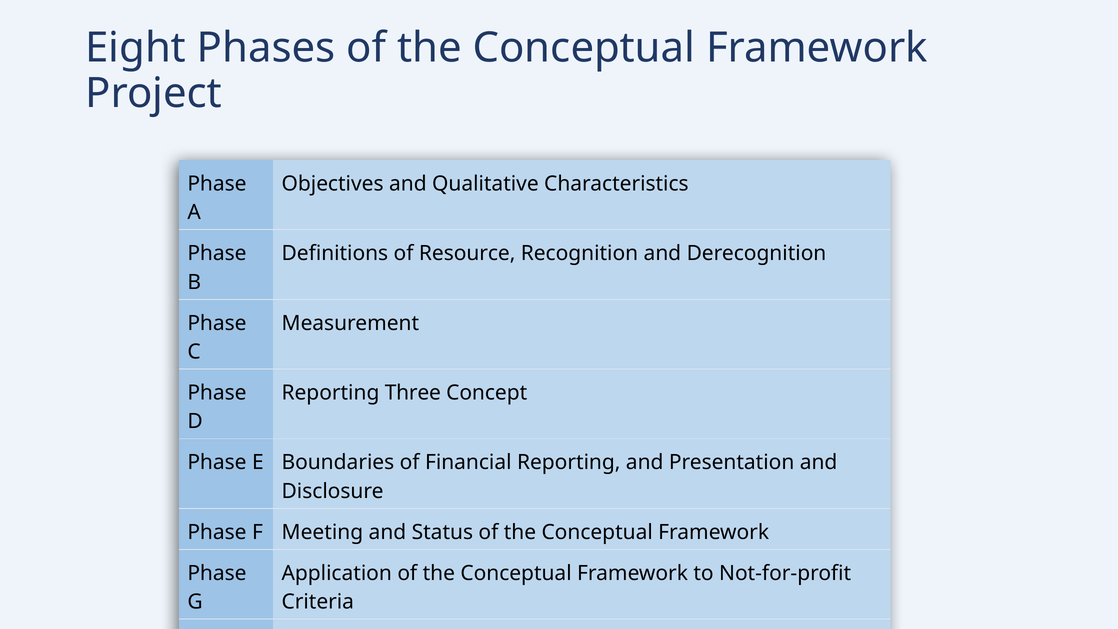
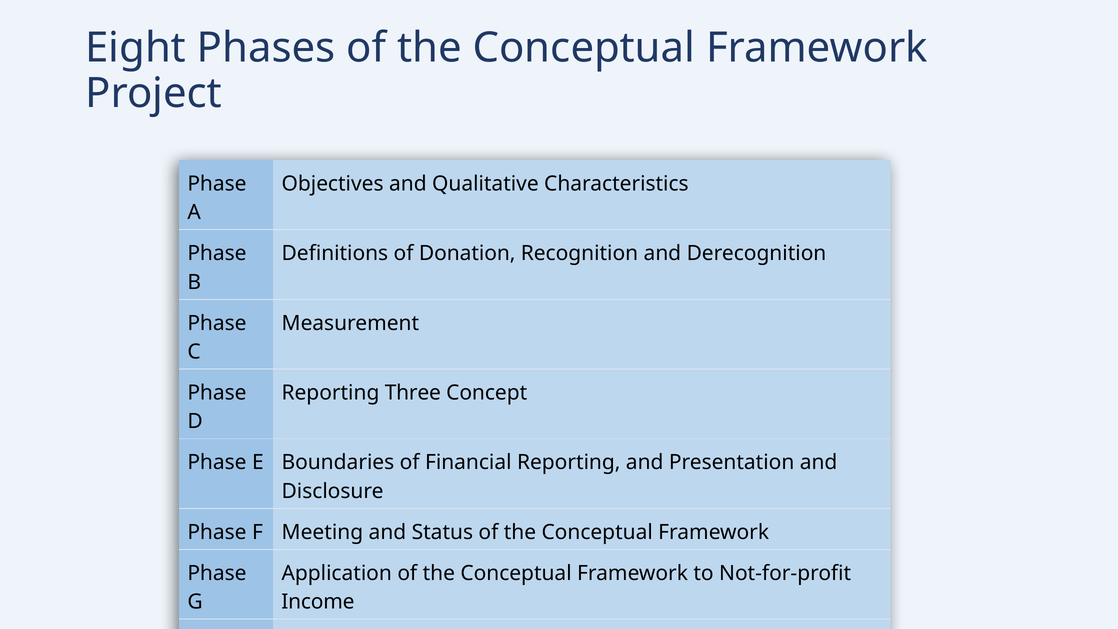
Resource: Resource -> Donation (467, 254)
Criteria: Criteria -> Income (318, 602)
